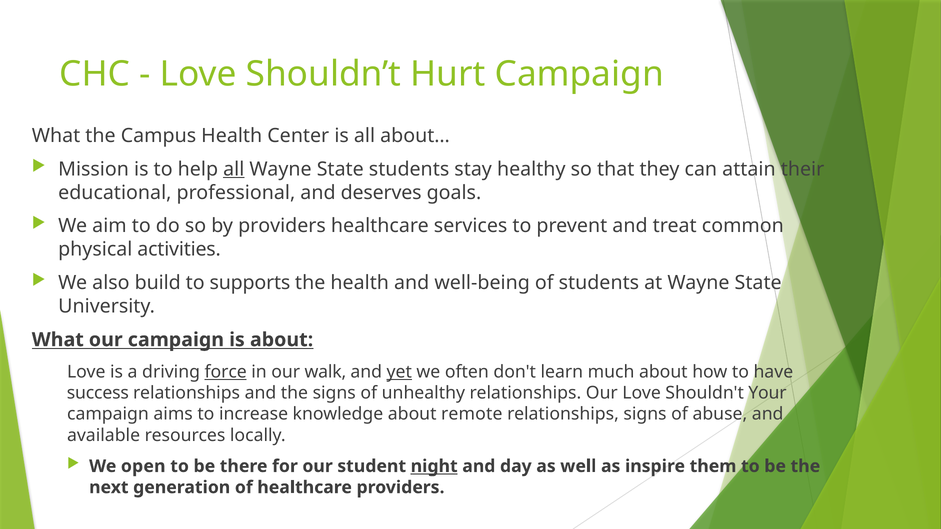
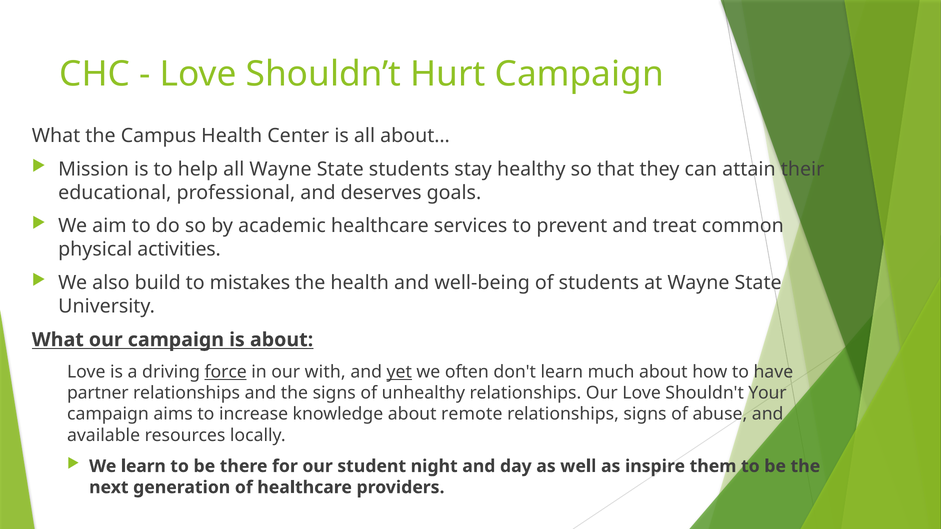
all underline: present -> none (234, 169)
by providers: providers -> academic (282, 226)
supports: supports -> mistakes (250, 283)
walk: walk -> with (325, 372)
success: success -> partner (98, 393)
We open: open -> learn (143, 466)
night underline: present -> none (434, 466)
